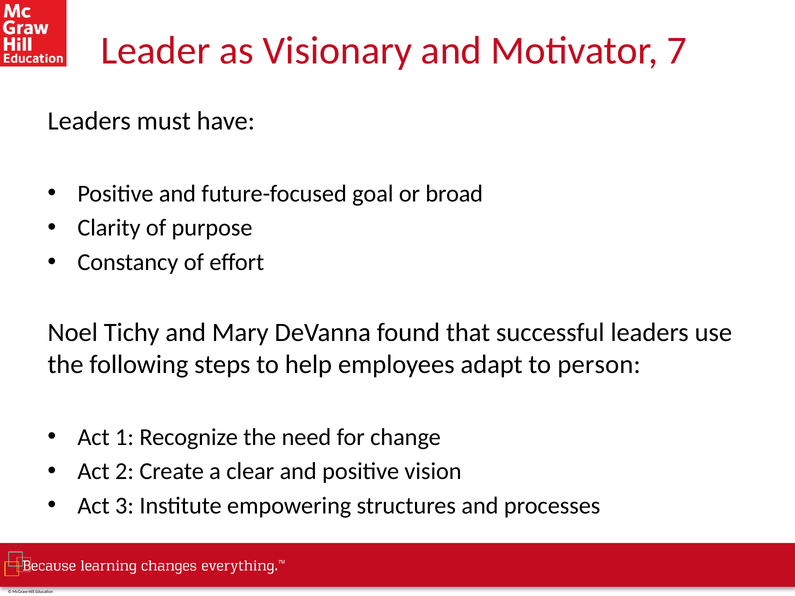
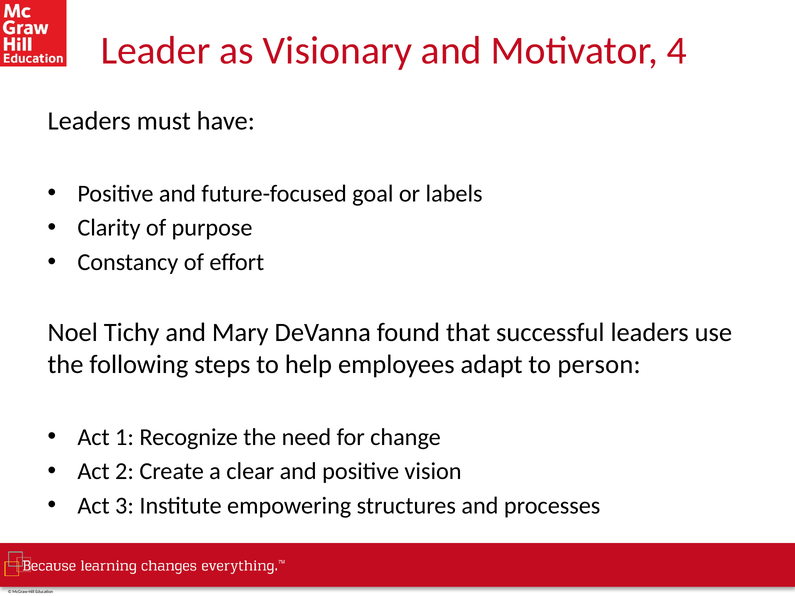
7: 7 -> 4 (677, 50)
broad: broad -> labels (454, 194)
